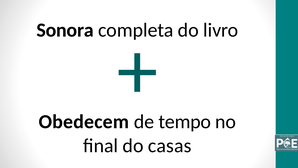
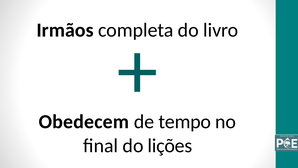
Sonora: Sonora -> Irmãos (65, 30)
casas: casas -> lições (170, 145)
